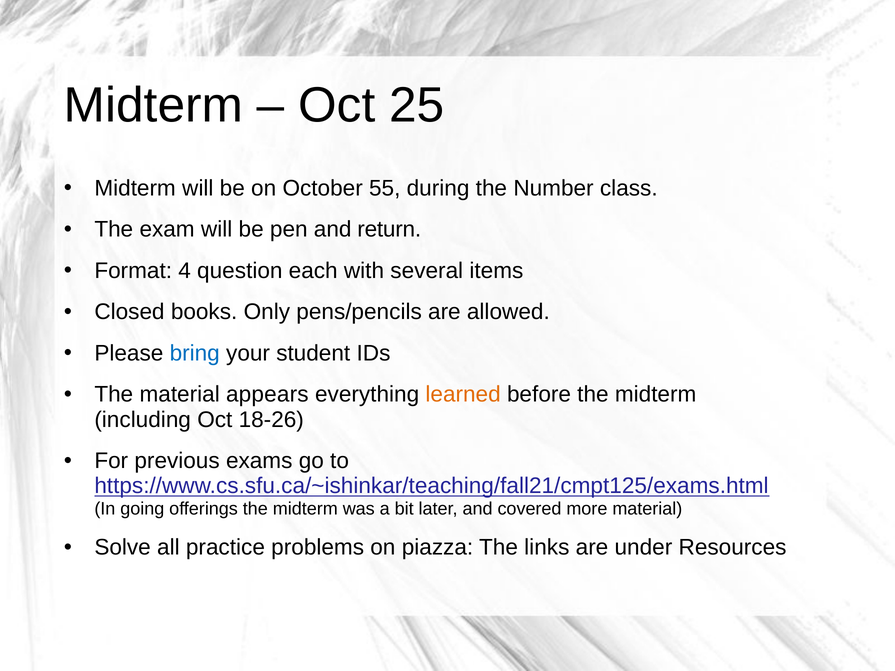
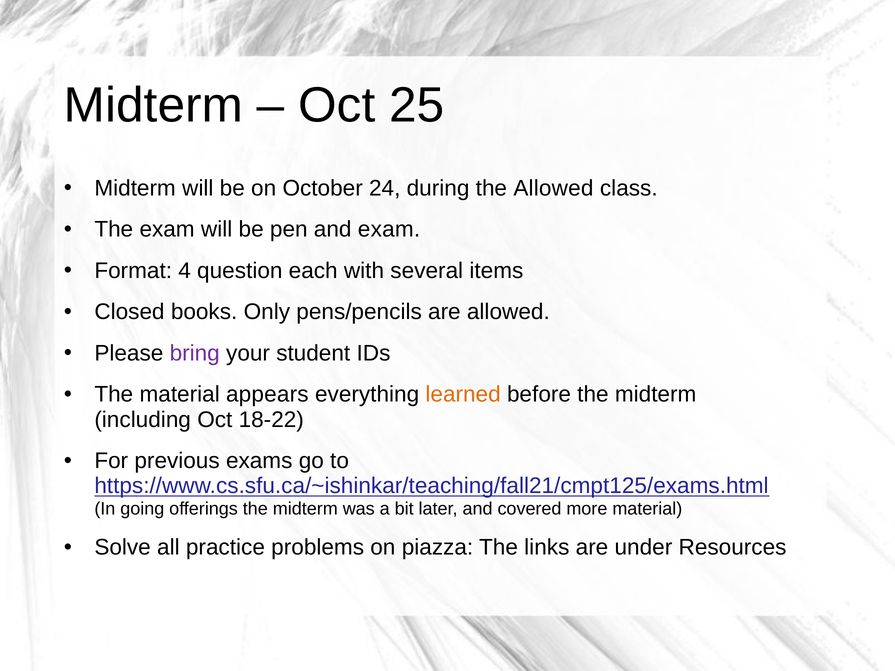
55: 55 -> 24 (385, 188)
the Number: Number -> Allowed (553, 188)
and return: return -> exam (389, 229)
bring colour: blue -> purple (195, 353)
18-26: 18-26 -> 18-22 (271, 420)
